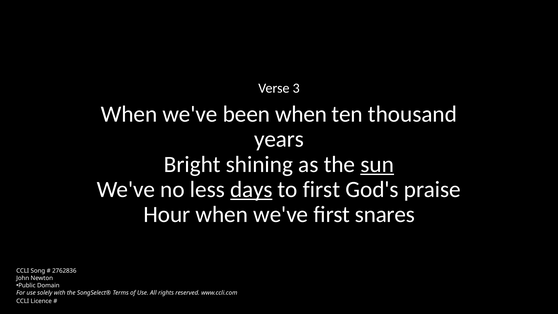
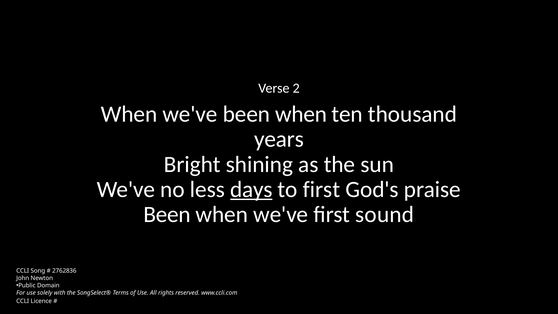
3: 3 -> 2 (296, 88)
sun underline: present -> none (377, 164)
Hour: Hour -> Been (167, 214)
snares: snares -> sound (385, 214)
